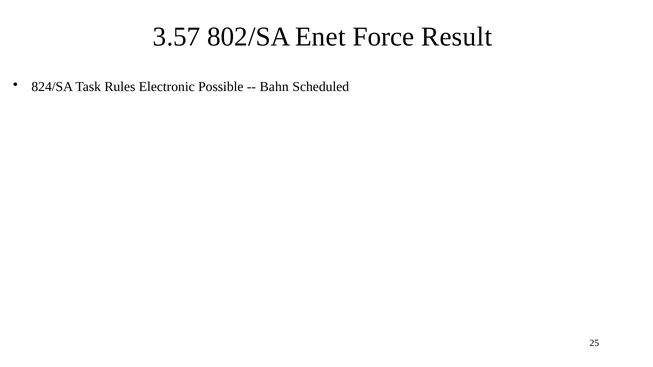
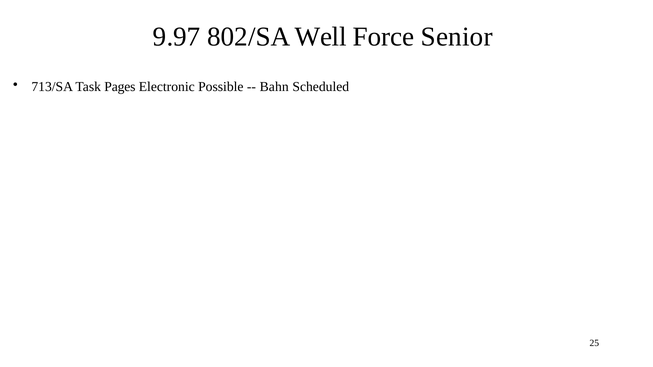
3.57: 3.57 -> 9.97 (177, 37)
Enet: Enet -> Well (321, 37)
Result: Result -> Senior (457, 37)
824/SA: 824/SA -> 713/SA (52, 87)
Rules: Rules -> Pages (120, 87)
